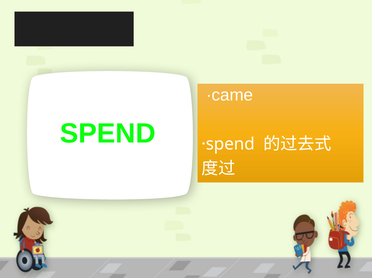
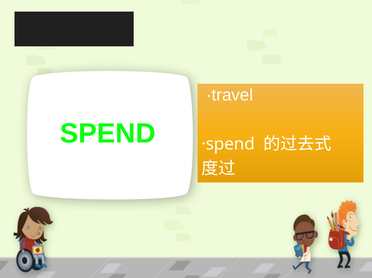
·came: ·came -> ·travel (230, 95)
